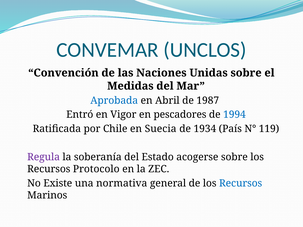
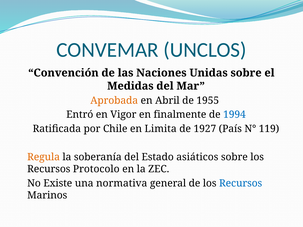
Aprobada colour: blue -> orange (114, 101)
1987: 1987 -> 1955 (208, 101)
pescadores: pescadores -> finalmente (180, 115)
Suecia: Suecia -> Limita (161, 129)
1934: 1934 -> 1927 (205, 129)
Regula colour: purple -> orange (44, 157)
acogerse: acogerse -> asiáticos (197, 157)
